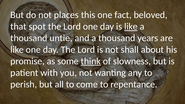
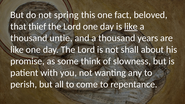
places: places -> spring (66, 15)
spot: spot -> thief (37, 27)
think underline: present -> none (91, 61)
